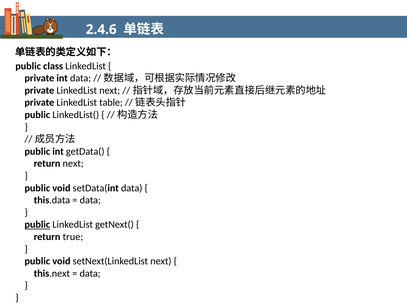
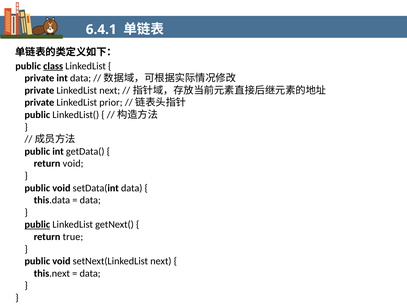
2.4.6: 2.4.6 -> 6.4.1 (101, 30)
class underline: none -> present (53, 66)
table: table -> prior (111, 103)
return next: next -> void (73, 164)
